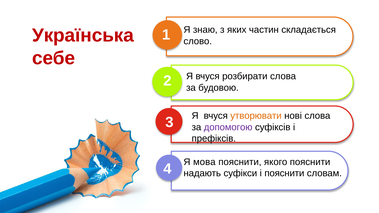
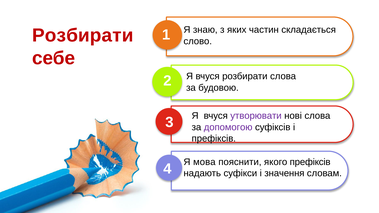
Українська: Українська -> Розбирати (83, 35)
утворювати colour: orange -> purple (256, 116)
якого пояснити: пояснити -> префіксів (310, 162)
і пояснити: пояснити -> значення (284, 173)
